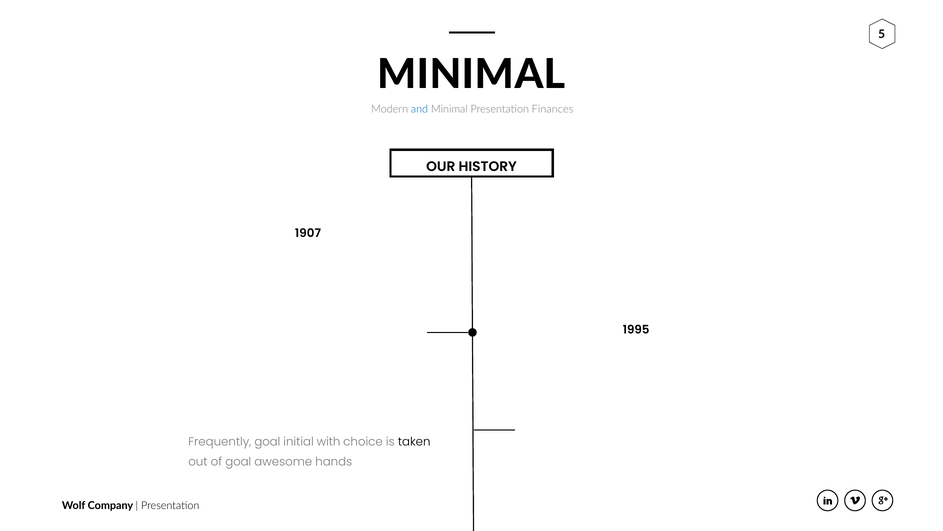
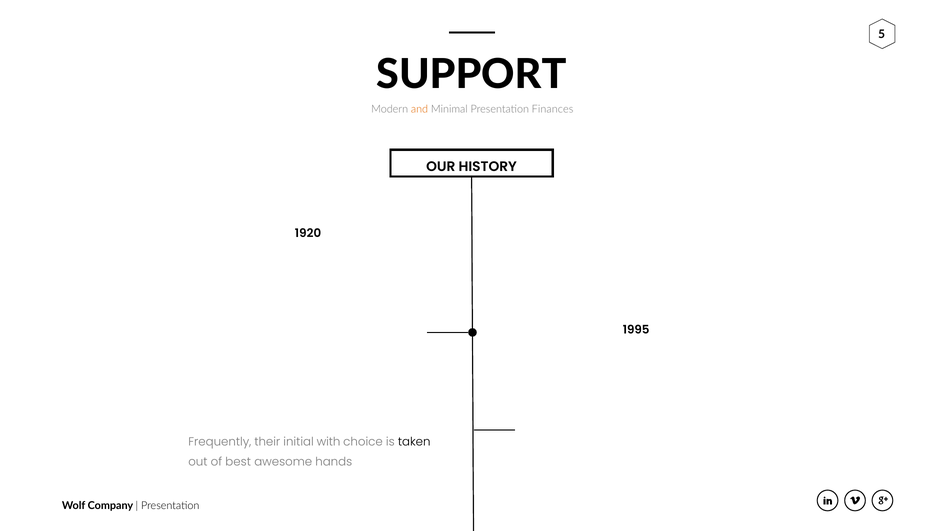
MINIMAL: MINIMAL -> SUPPORT (471, 75)
and colour: blue -> orange (420, 109)
1907: 1907 -> 1920 (308, 233)
Frequently goal: goal -> their (267, 442)
of goal: goal -> best (238, 461)
